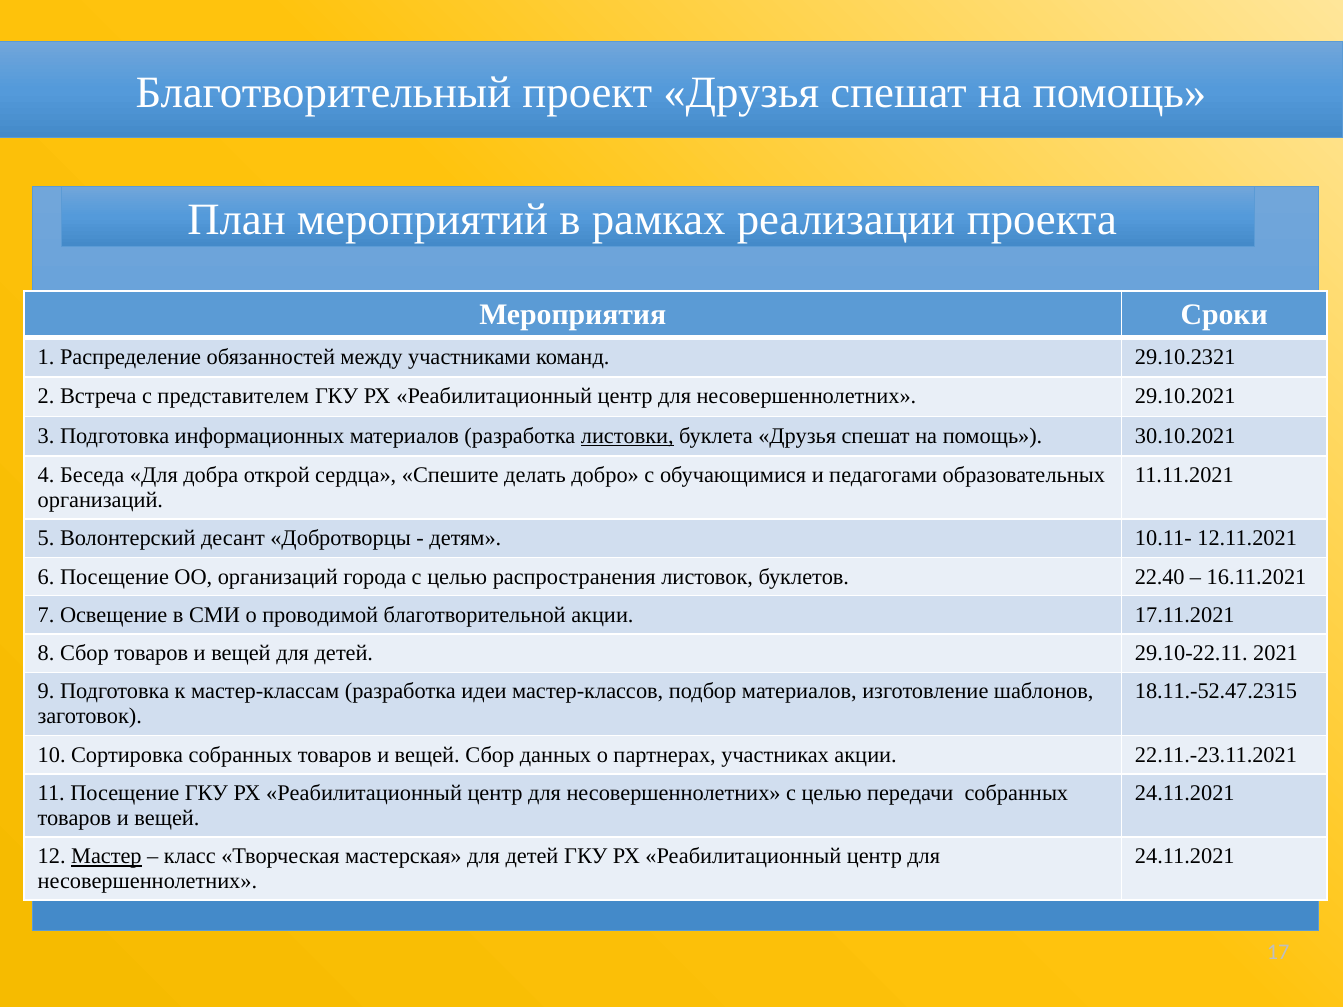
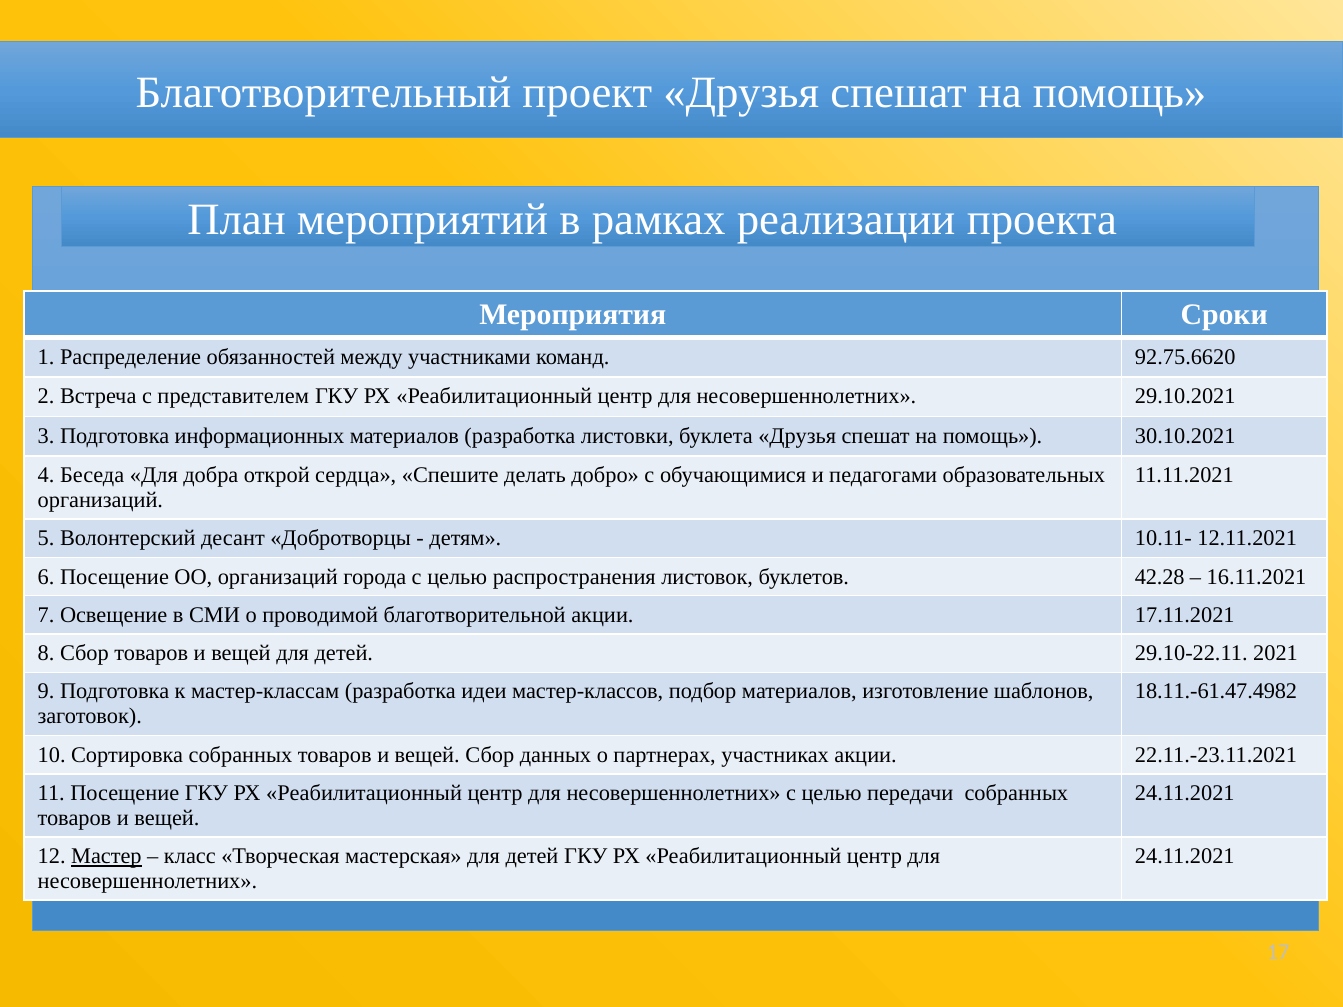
29.10.2321: 29.10.2321 -> 92.75.6620 (1185, 357)
листовки underline: present -> none (627, 436)
22.40: 22.40 -> 42.28 (1160, 577)
18.11.-52.47.2315: 18.11.-52.47.2315 -> 18.11.-61.47.4982 (1216, 692)
